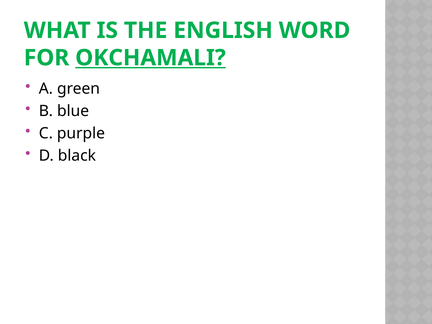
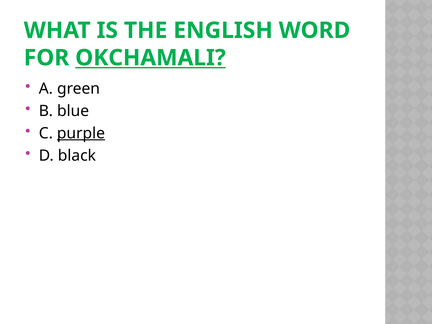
purple underline: none -> present (81, 133)
